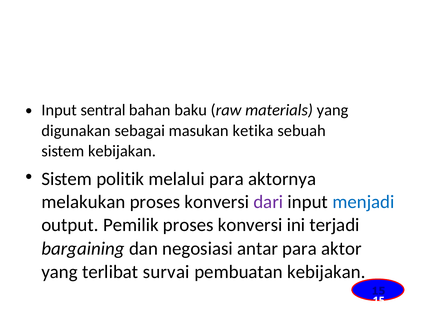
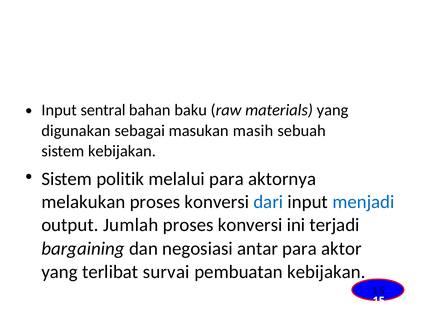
ketika: ketika -> masih (253, 131)
dari colour: purple -> blue (268, 202)
Pemilik: Pemilik -> Jumlah (131, 225)
